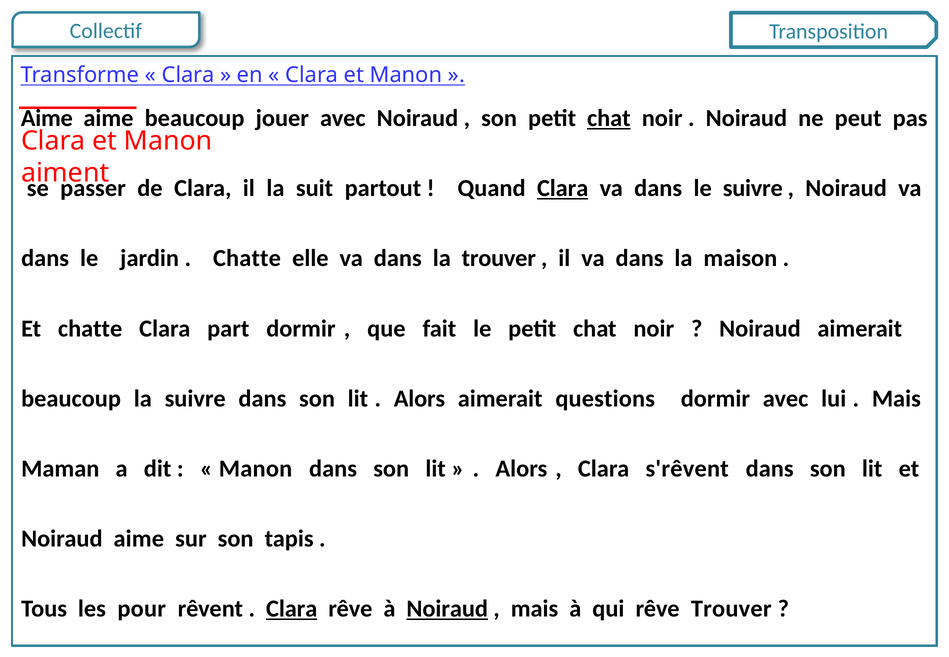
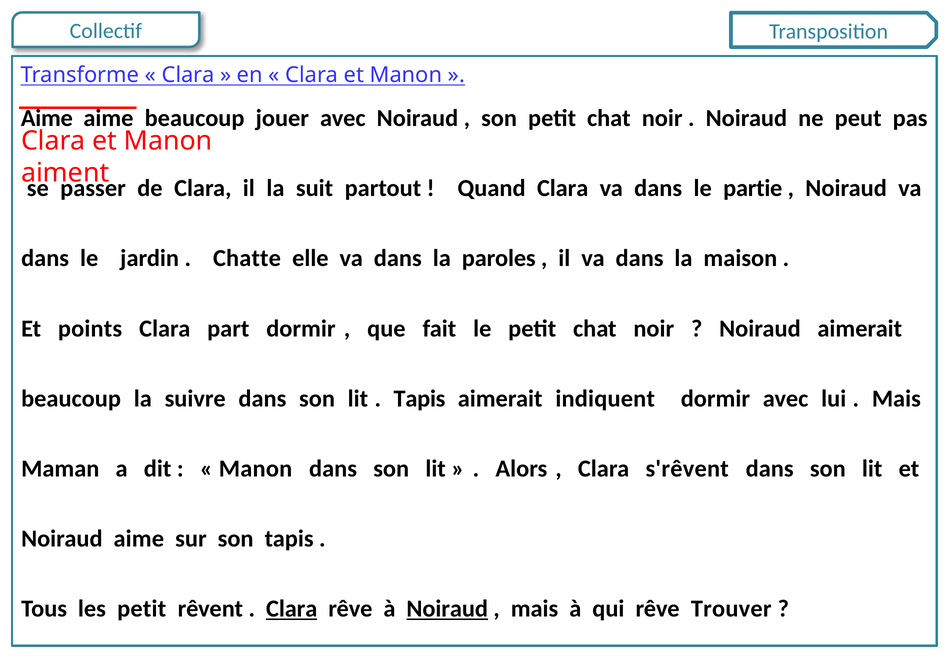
chat underline: present -> none (609, 118)
Clara underline: present -> none (563, 188)
le suivre: suivre -> partie (753, 188)
la trouver: trouver -> paroles (499, 259)
Et chatte: chatte -> points (90, 329)
Alors: Alors -> Tapis (420, 399)
questions: questions -> indiquent (605, 399)
les pour: pour -> petit (142, 609)
